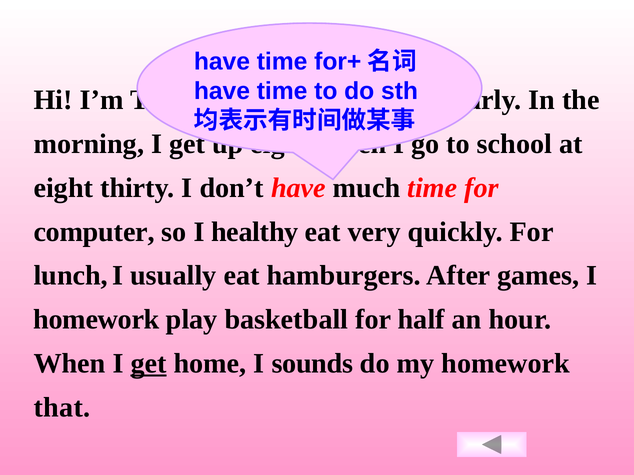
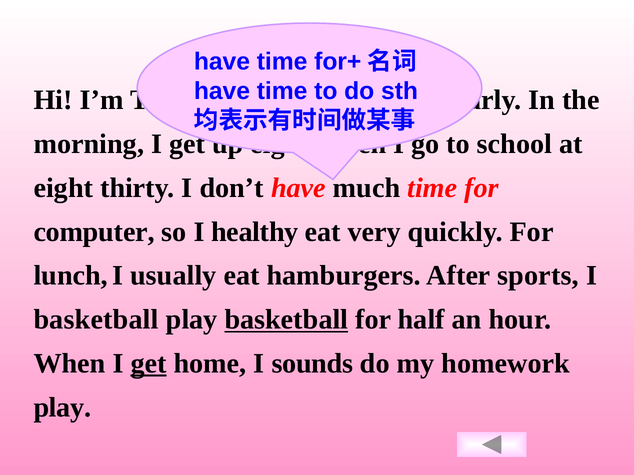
games: games -> sports (538, 276)
homework: homework -> basketball (96, 320)
basketball underline: none -> present (286, 320)
that: that -> play (62, 408)
